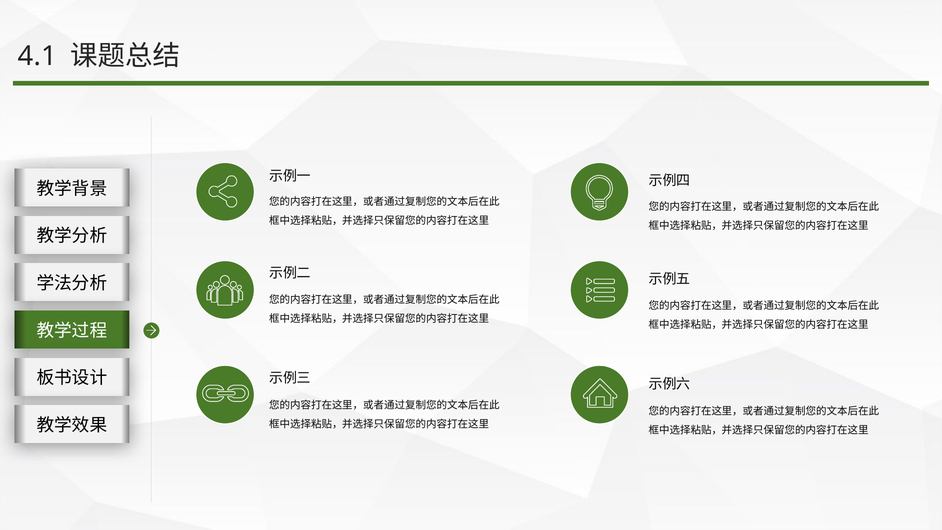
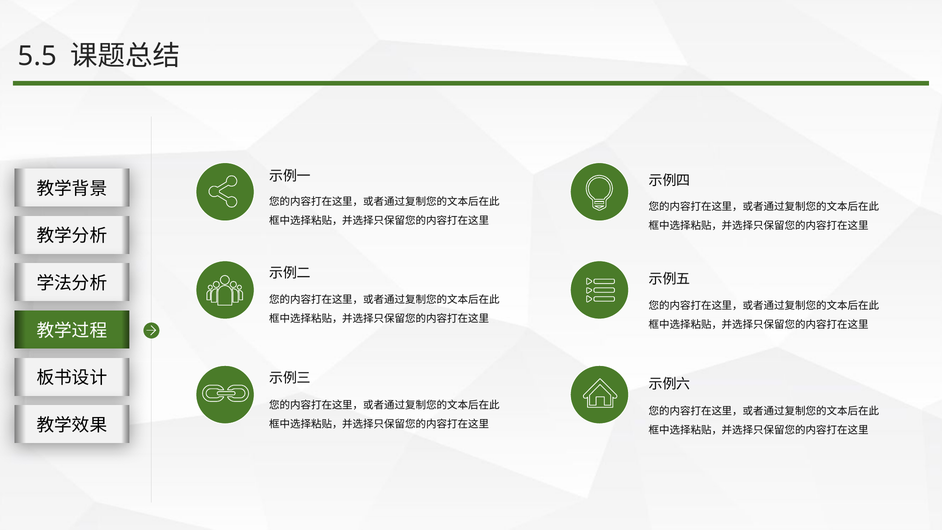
4.1: 4.1 -> 5.5 (37, 56)
